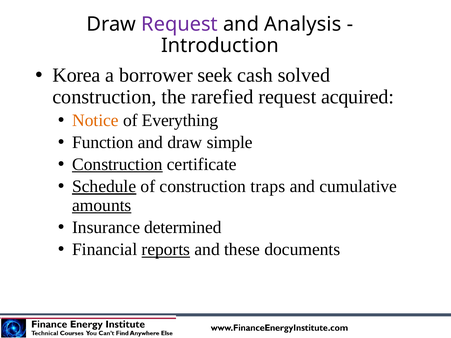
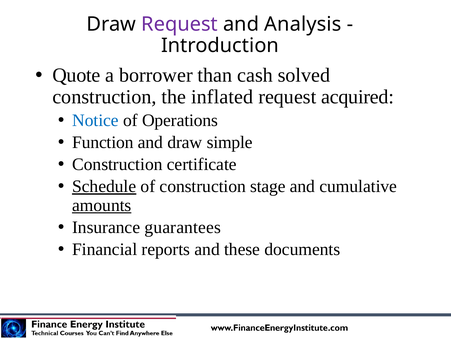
Korea: Korea -> Quote (76, 75)
seek: seek -> than (215, 75)
rarefied: rarefied -> inflated (222, 97)
Notice colour: orange -> blue (95, 120)
Everything: Everything -> Operations (180, 120)
Construction underline: present -> none (117, 165)
traps: traps -> stage (268, 187)
determined: determined -> guarantees (183, 228)
reports underline: present -> none (166, 250)
